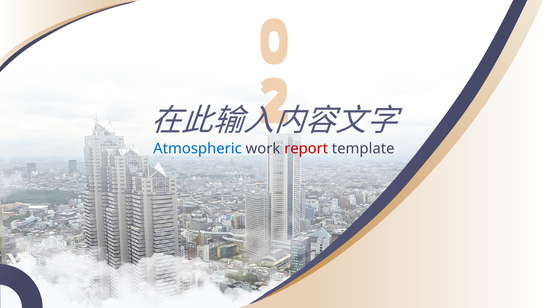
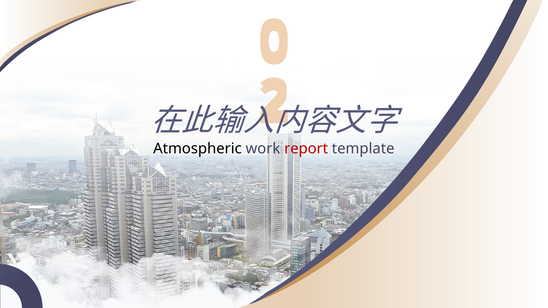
Atmospheric colour: blue -> black (197, 149)
